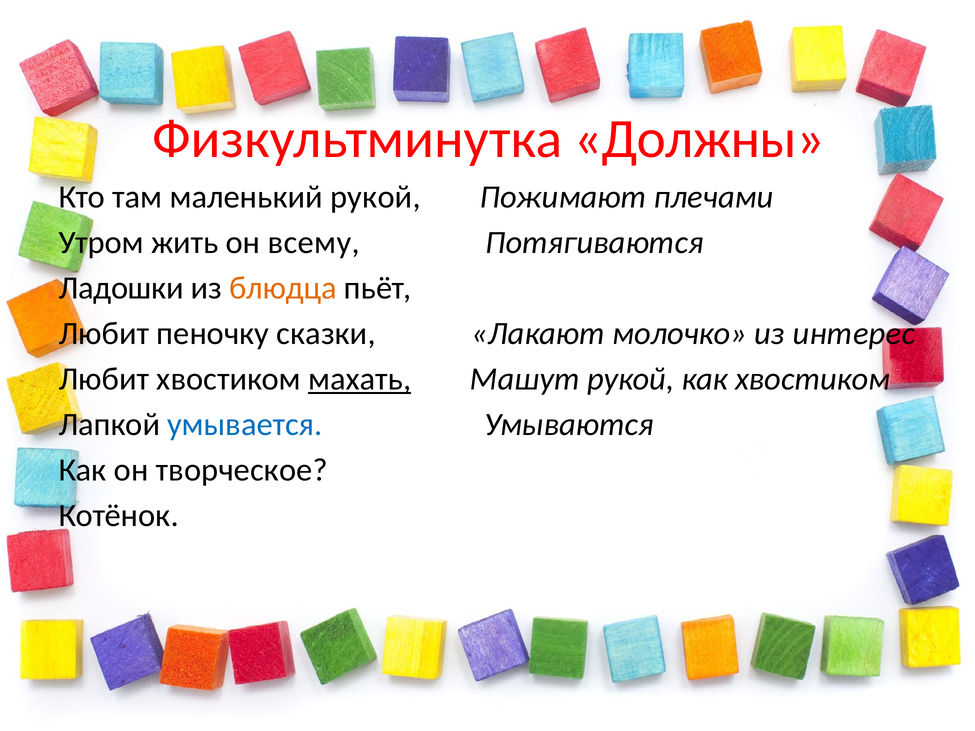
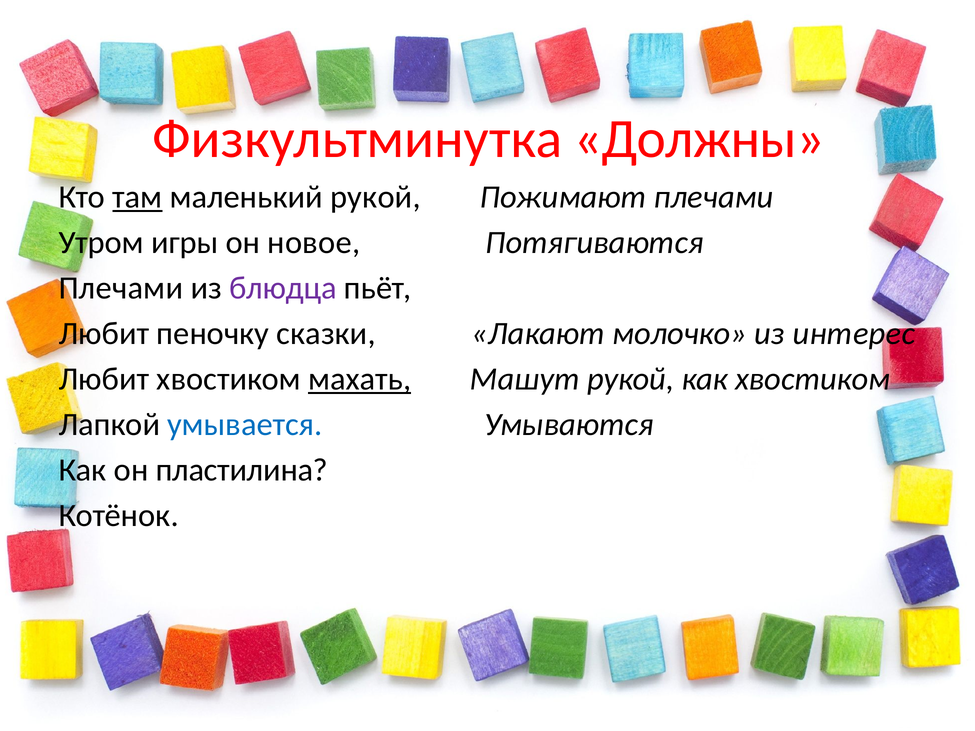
там underline: none -> present (137, 197)
жить: жить -> игры (185, 243)
всему: всему -> новое (314, 243)
Ладошки: Ладошки -> Плечами (121, 288)
блюдца colour: orange -> purple (283, 288)
творческое: творческое -> пластилина (242, 470)
